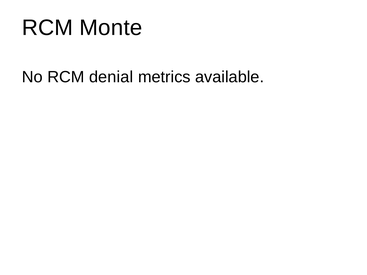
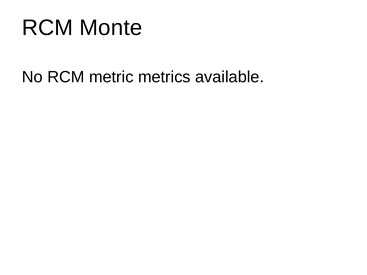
denial: denial -> metric (111, 77)
